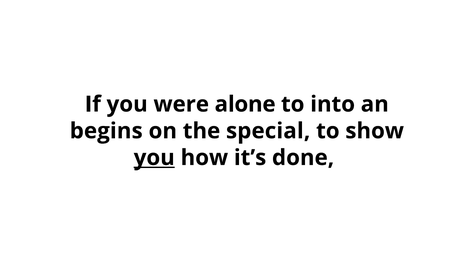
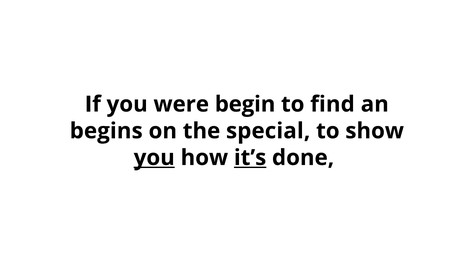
alone: alone -> begin (245, 104)
into: into -> find (333, 104)
it’s underline: none -> present (250, 158)
